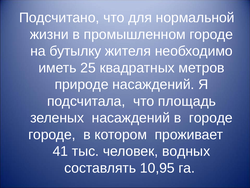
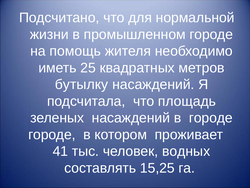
бутылку: бутылку -> помощь (75, 51)
природе: природе -> бутылку (81, 84)
10,95: 10,95 -> 15,25 (157, 168)
